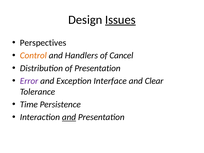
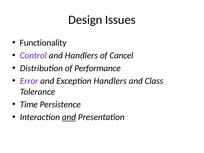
Issues underline: present -> none (120, 20)
Perspectives: Perspectives -> Functionality (43, 43)
Control colour: orange -> purple (33, 55)
of Presentation: Presentation -> Performance (97, 68)
Exception Interface: Interface -> Handlers (110, 81)
Clear: Clear -> Class (154, 81)
